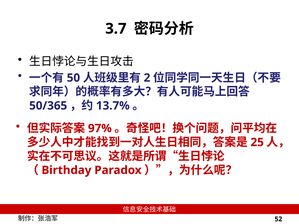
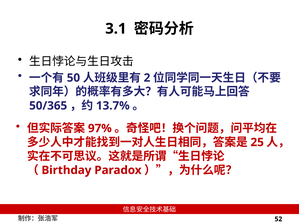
3.7: 3.7 -> 3.1 (116, 29)
